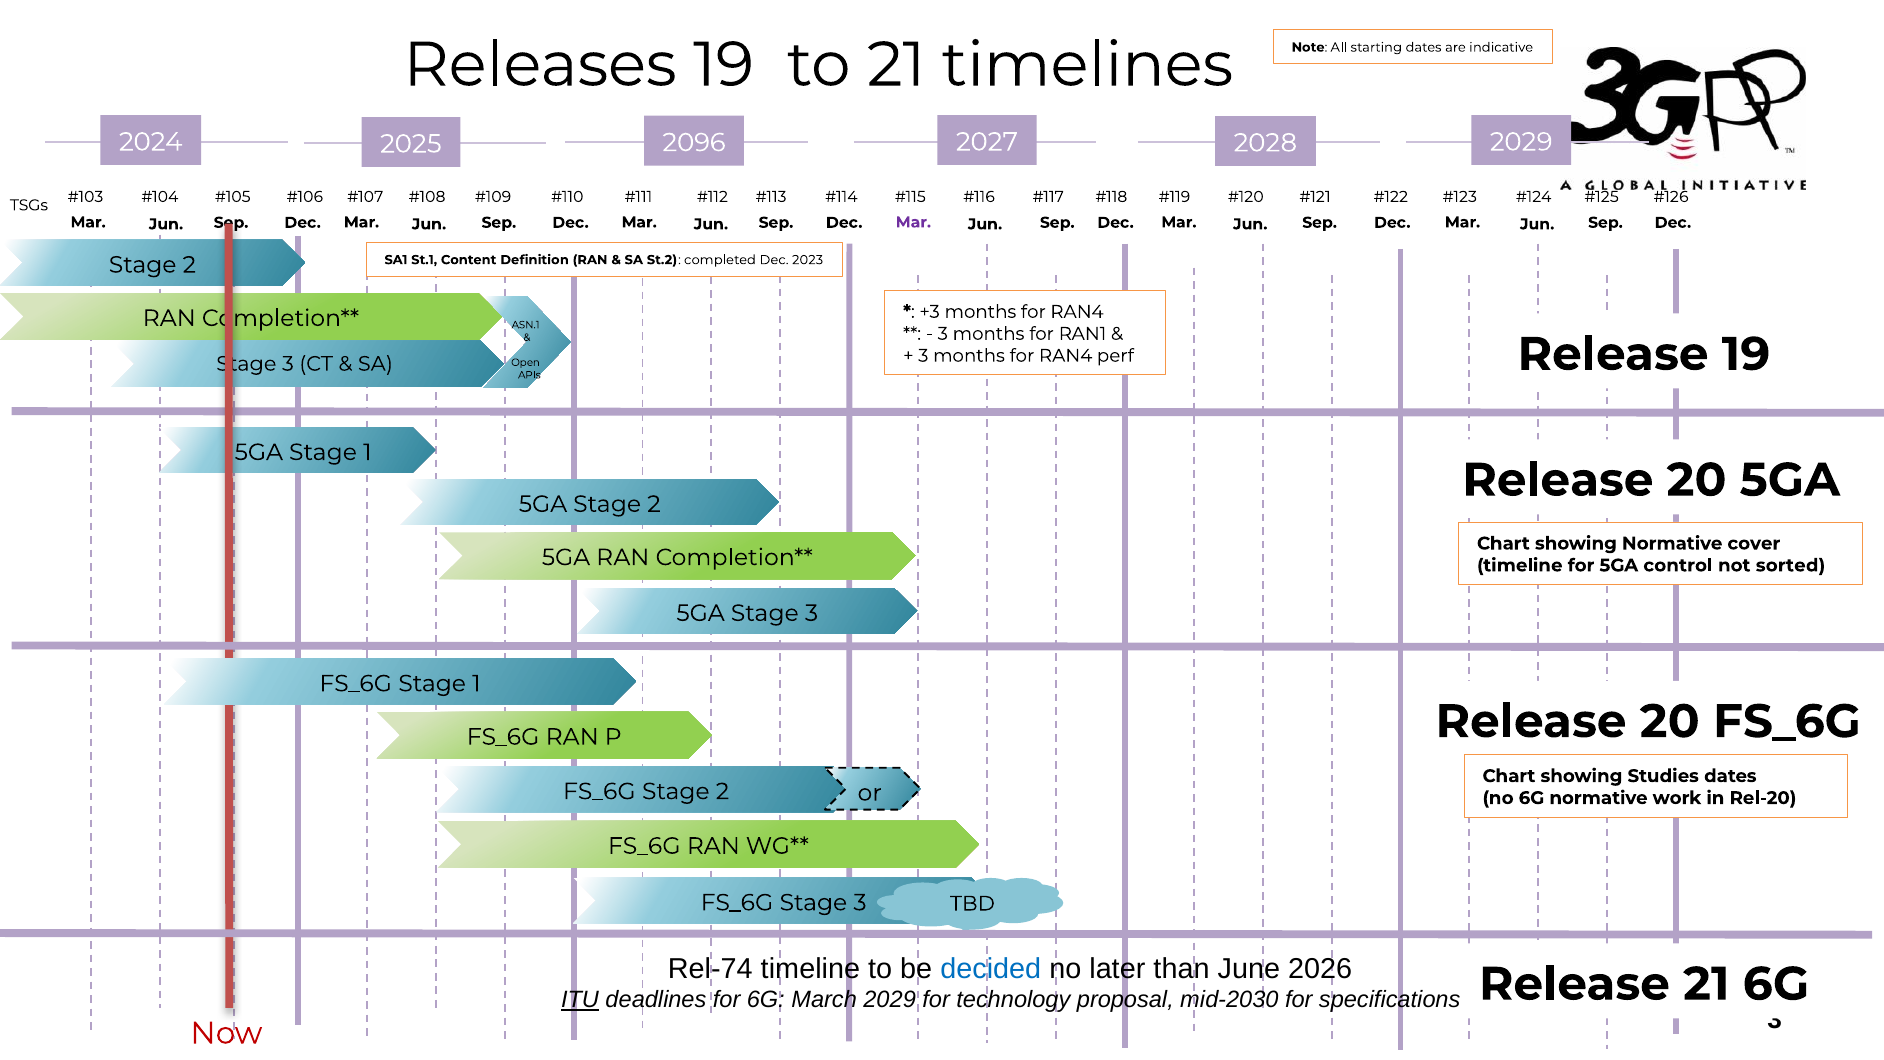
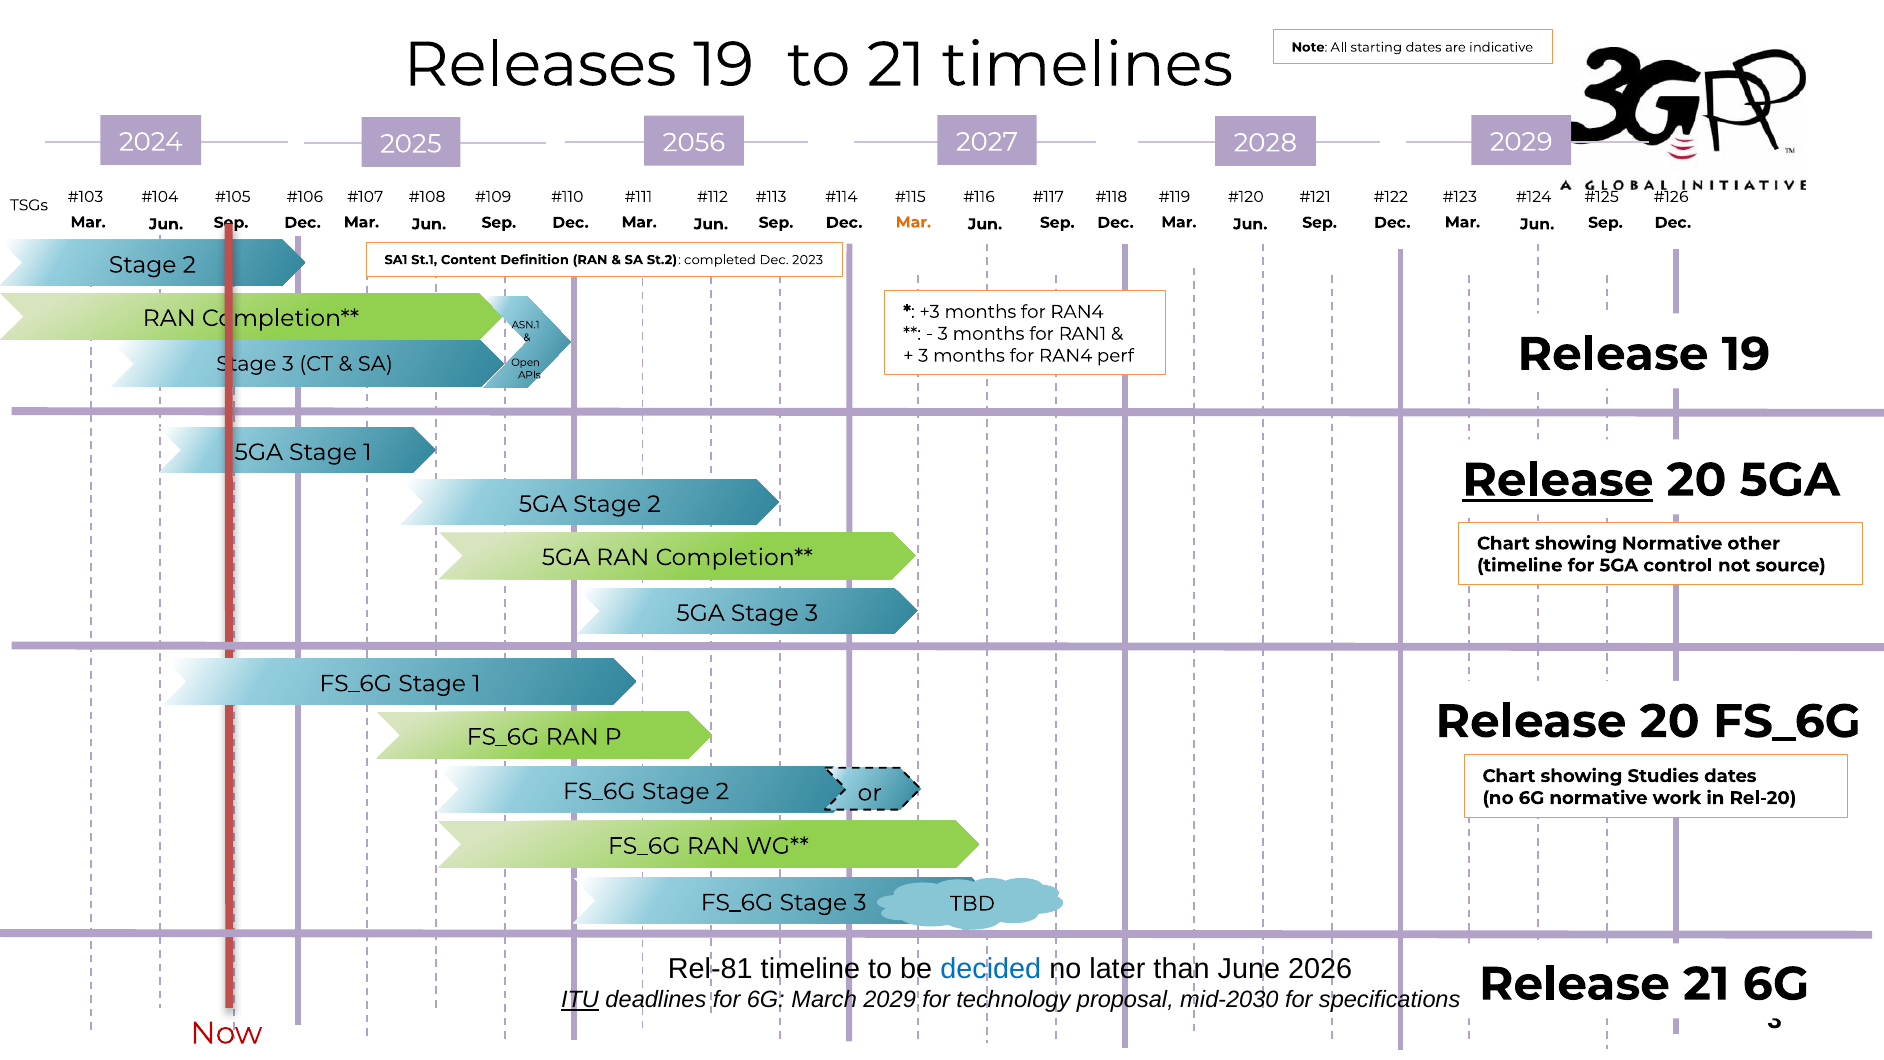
2096: 2096 -> 2056 (694, 143)
Mar colour: purple -> orange (913, 222)
Release underline: none -> present (1558, 480)
cover: cover -> other (1754, 543)
sorted: sorted -> source (1791, 565)
Rel-74: Rel-74 -> Rel-81 (710, 969)
